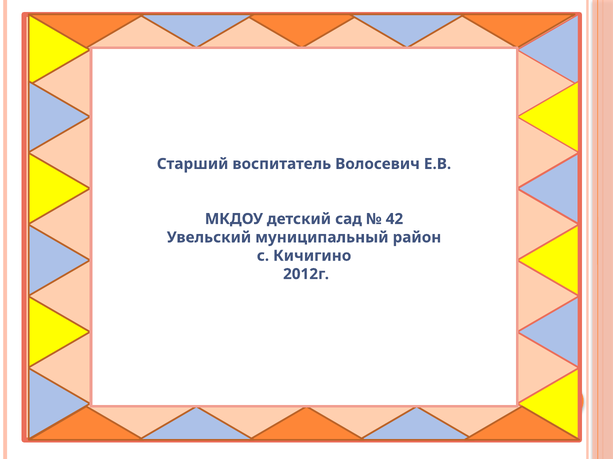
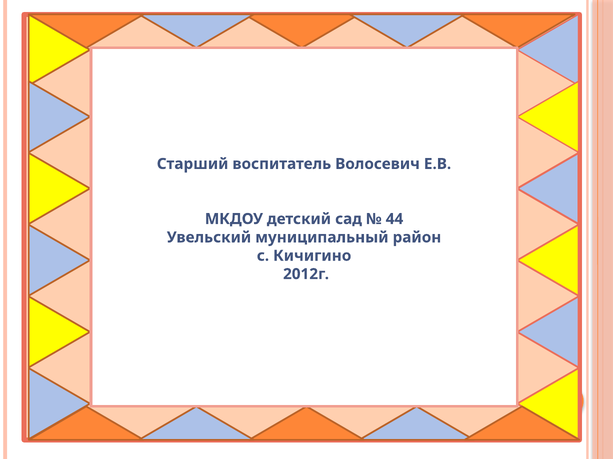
42: 42 -> 44 (394, 219)
